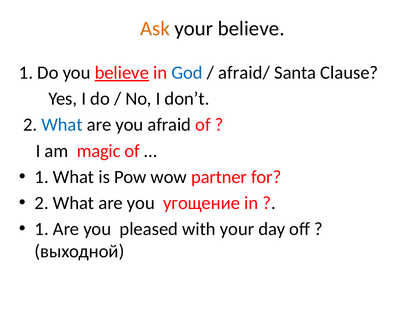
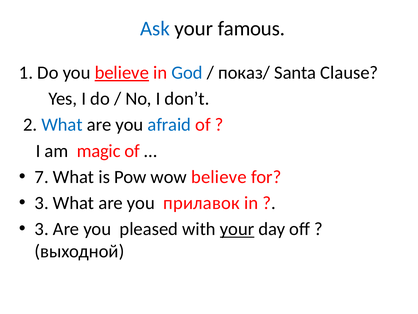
Ask colour: orange -> blue (155, 29)
your believe: believe -> famous (251, 29)
afraid/: afraid/ -> показ/ (244, 73)
afraid colour: black -> blue (169, 125)
1: 1 -> 7 (42, 177)
wow partner: partner -> believe (219, 177)
2: 2 -> 3 (42, 203)
угощение: угощение -> прилавок (202, 203)
1: 1 -> 3 (42, 229)
your underline: none -> present (237, 229)
